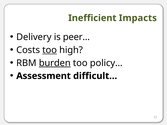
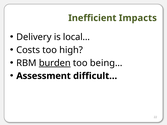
peer…: peer… -> local… (76, 37)
too underline: present -> none (50, 50)
policy…: policy… -> being… (106, 63)
